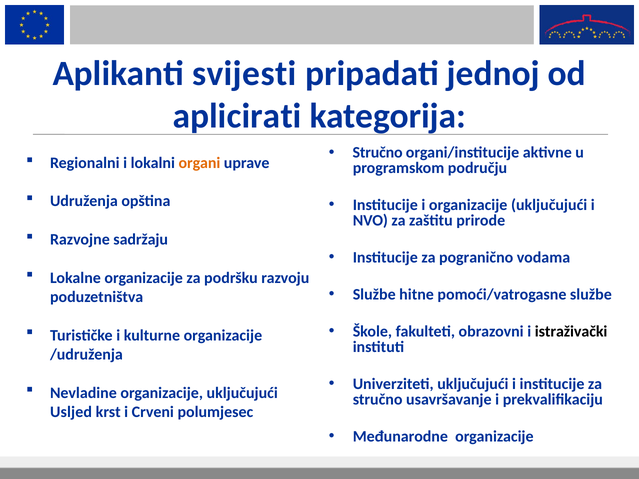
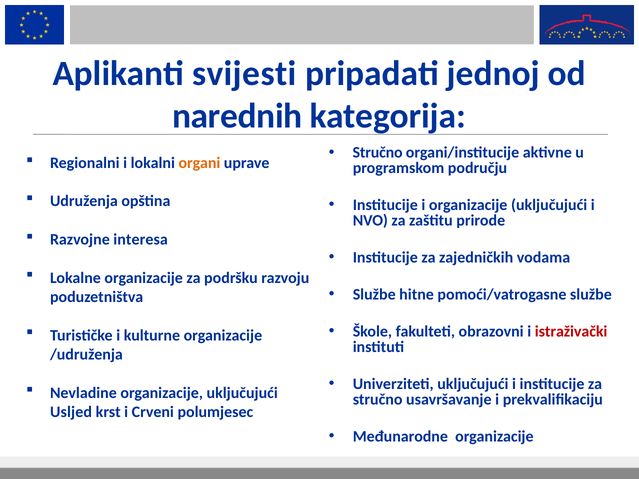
aplicirati: aplicirati -> narednih (237, 116)
sadržaju: sadržaju -> interesa (141, 240)
pogranično: pogranično -> zajedničkih (476, 258)
istraživački colour: black -> red (571, 332)
